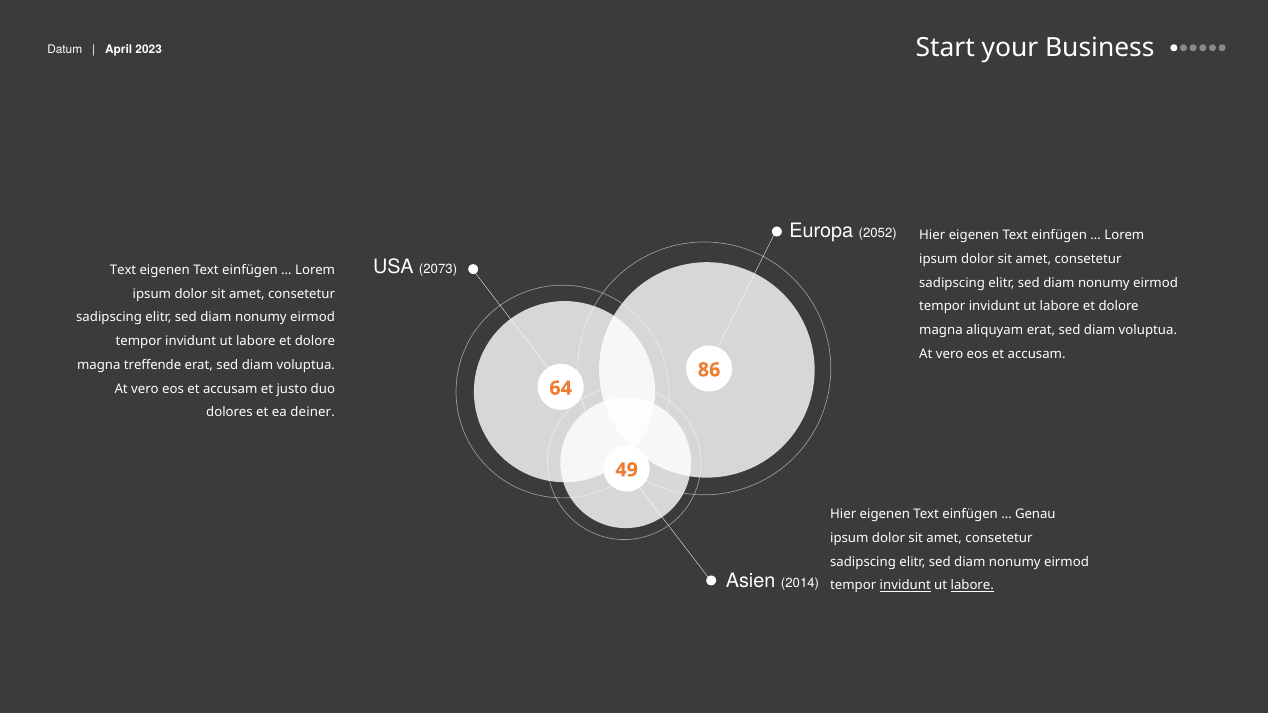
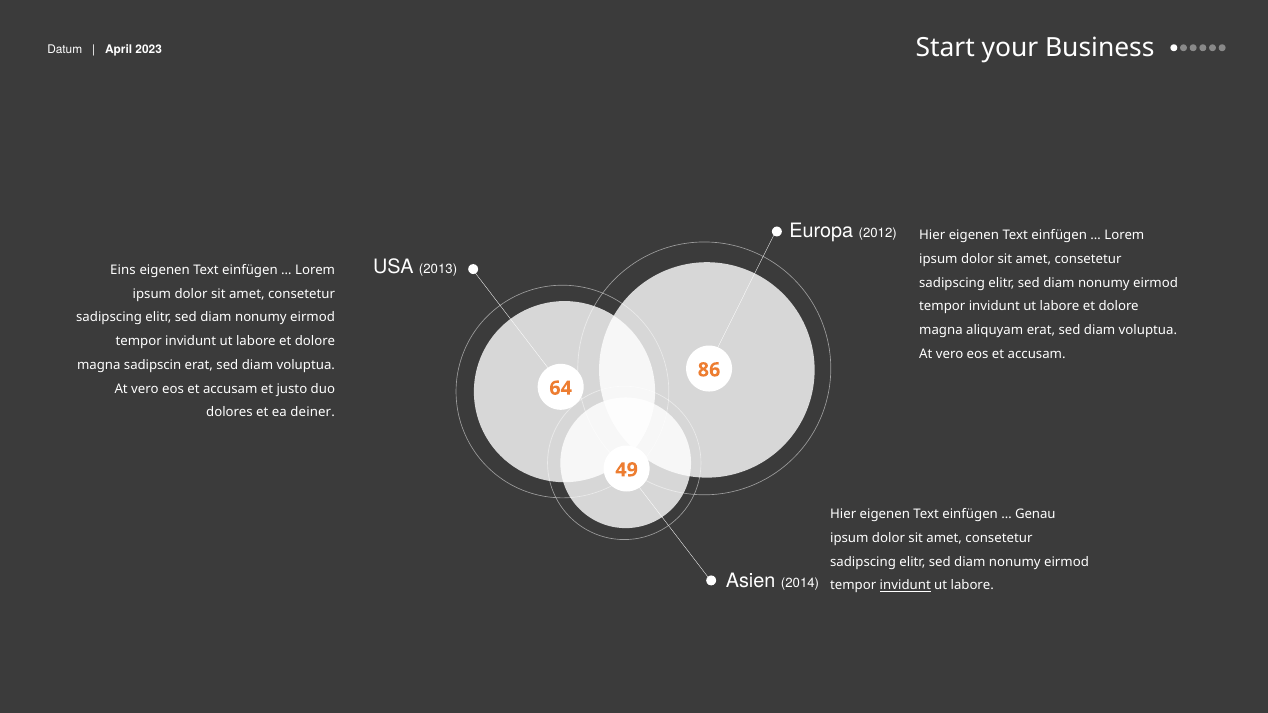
2052: 2052 -> 2012 (878, 233)
2073: 2073 -> 2013 (438, 269)
Text: Text -> Eins (123, 270)
treffende: treffende -> sadipscin (153, 365)
labore underline: present -> none (972, 586)
